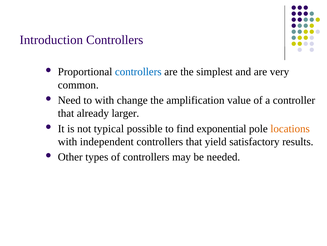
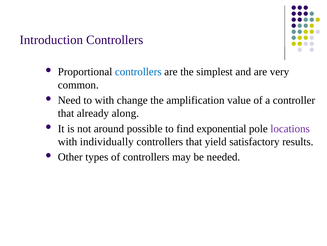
larger: larger -> along (125, 113)
typical: typical -> around (109, 128)
locations colour: orange -> purple (290, 128)
independent: independent -> individually (107, 141)
